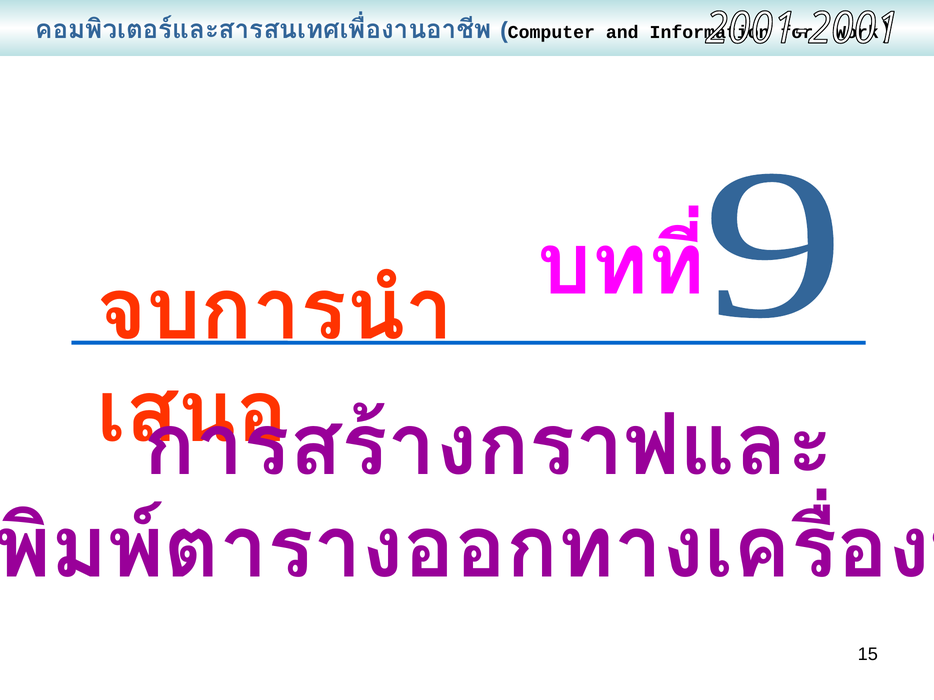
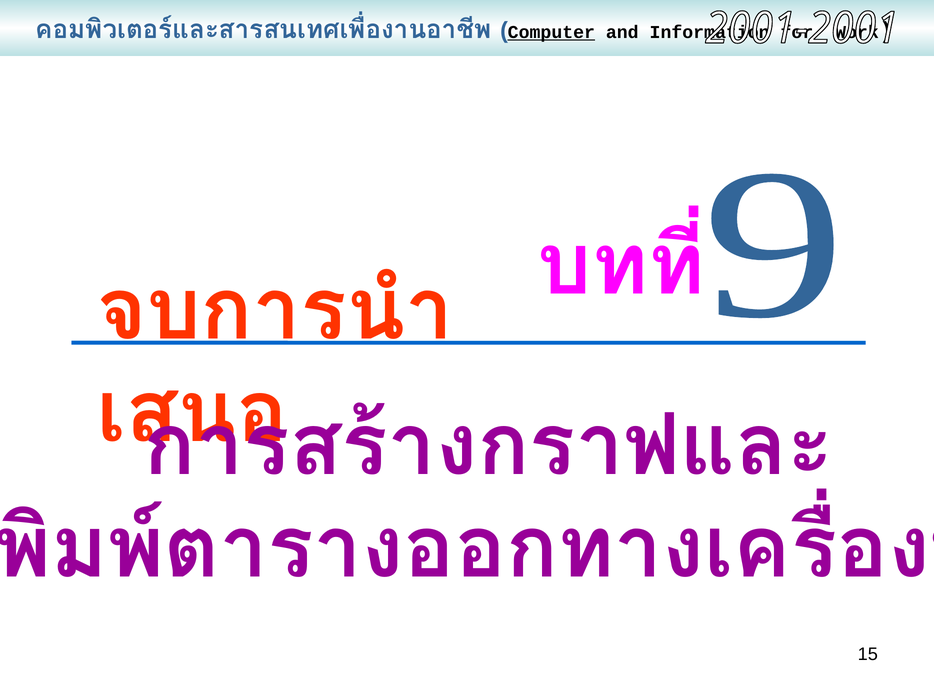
Computer underline: none -> present (551, 32)
